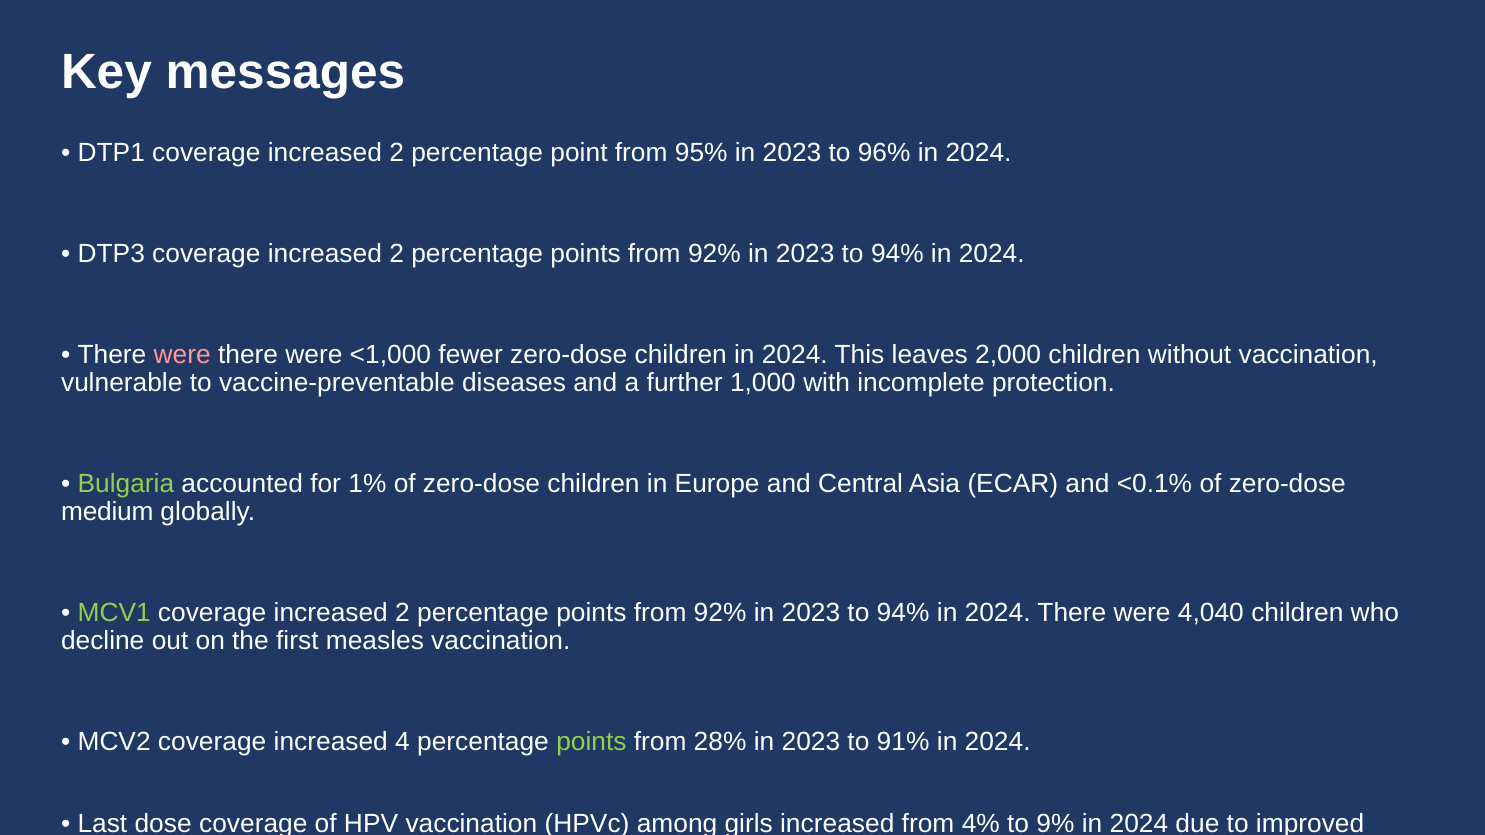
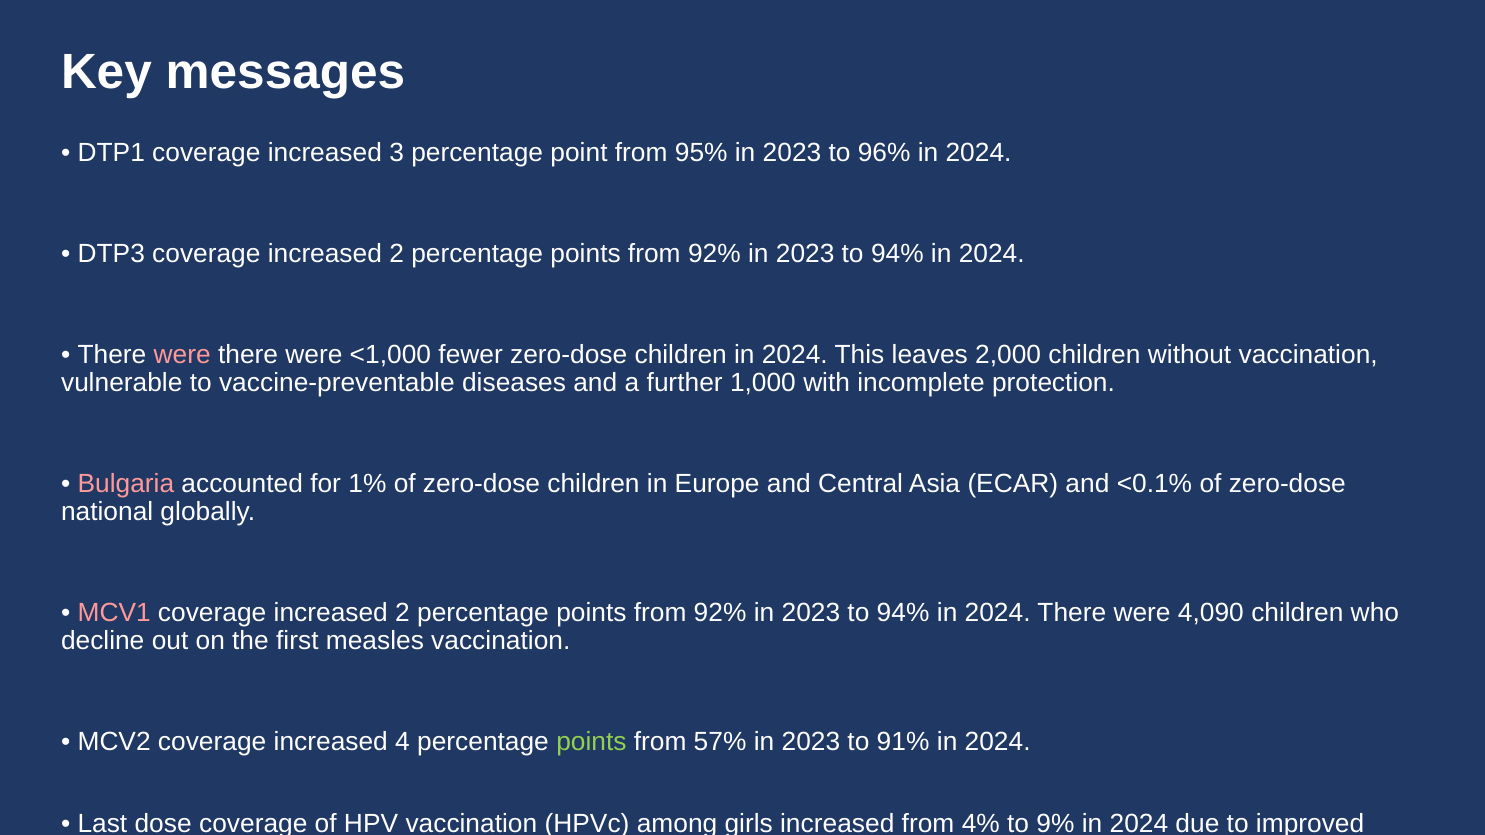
DTP1 coverage increased 2: 2 -> 3 (397, 153)
Bulgaria colour: light green -> pink (126, 484)
medium: medium -> national (107, 512)
MCV1 colour: light green -> pink (114, 613)
4,040: 4,040 -> 4,090 (1211, 613)
28%: 28% -> 57% (720, 742)
